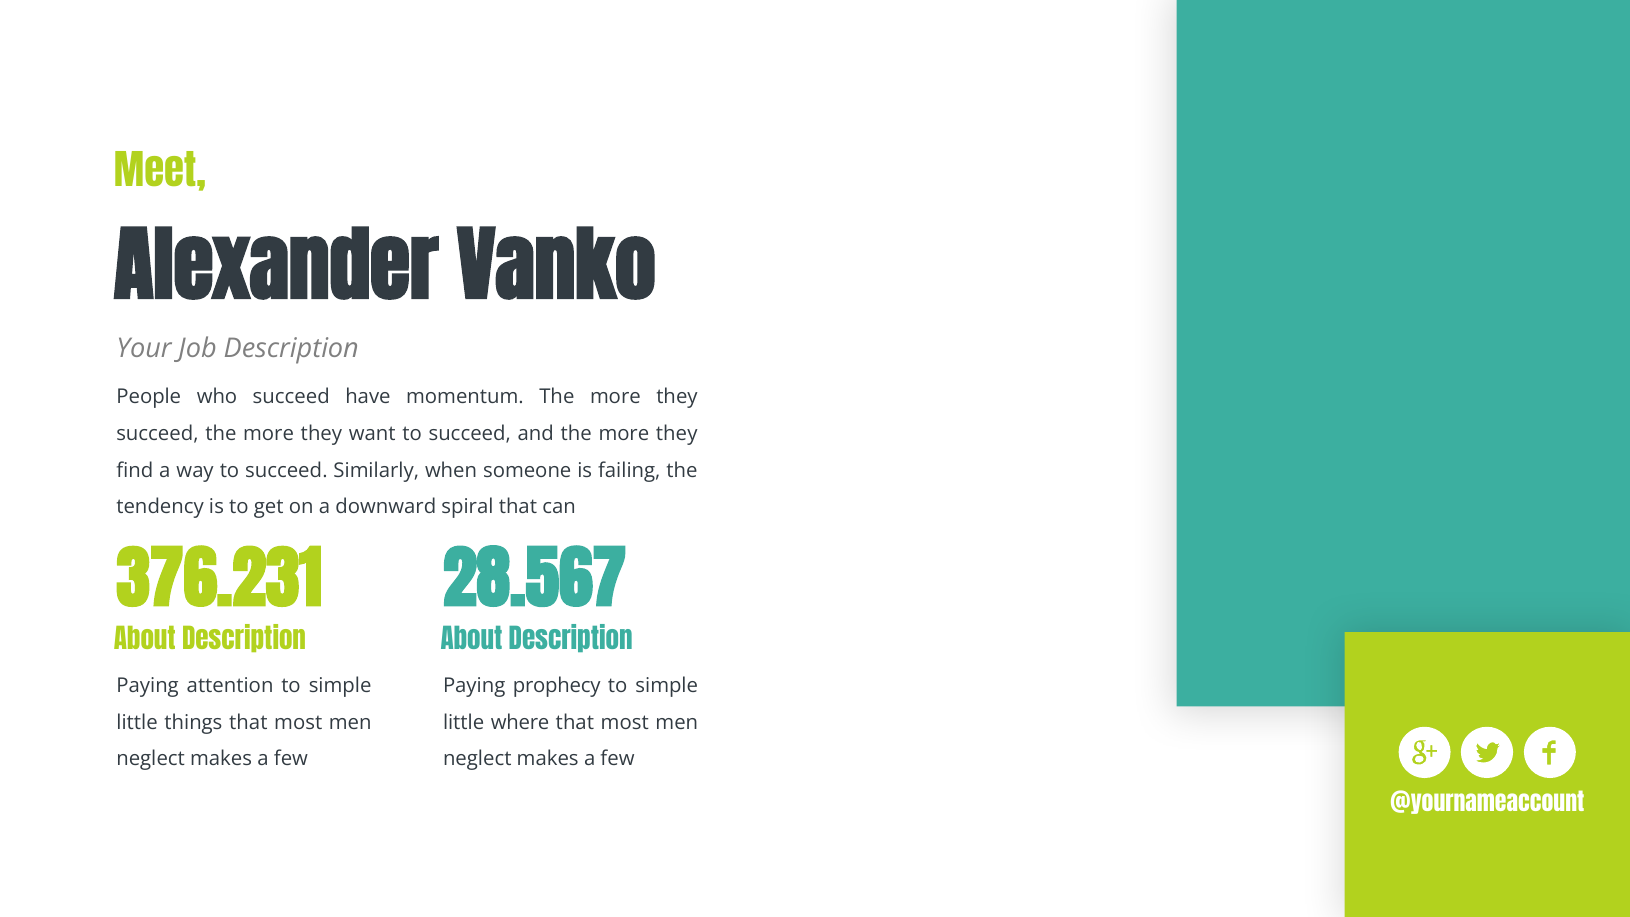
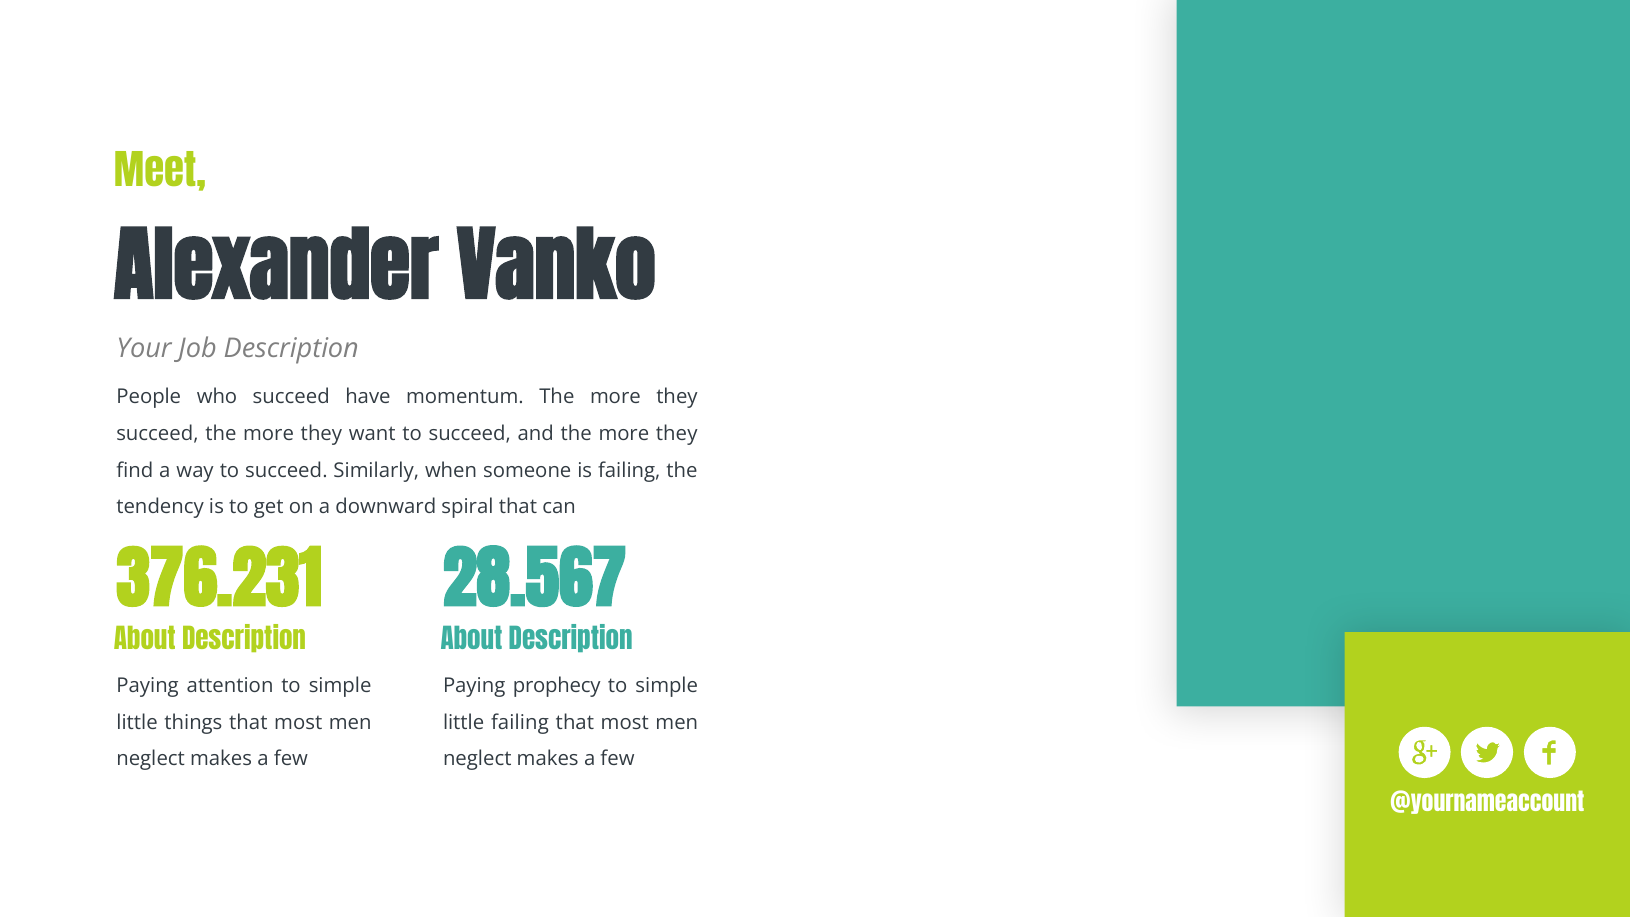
little where: where -> failing (520, 722)
